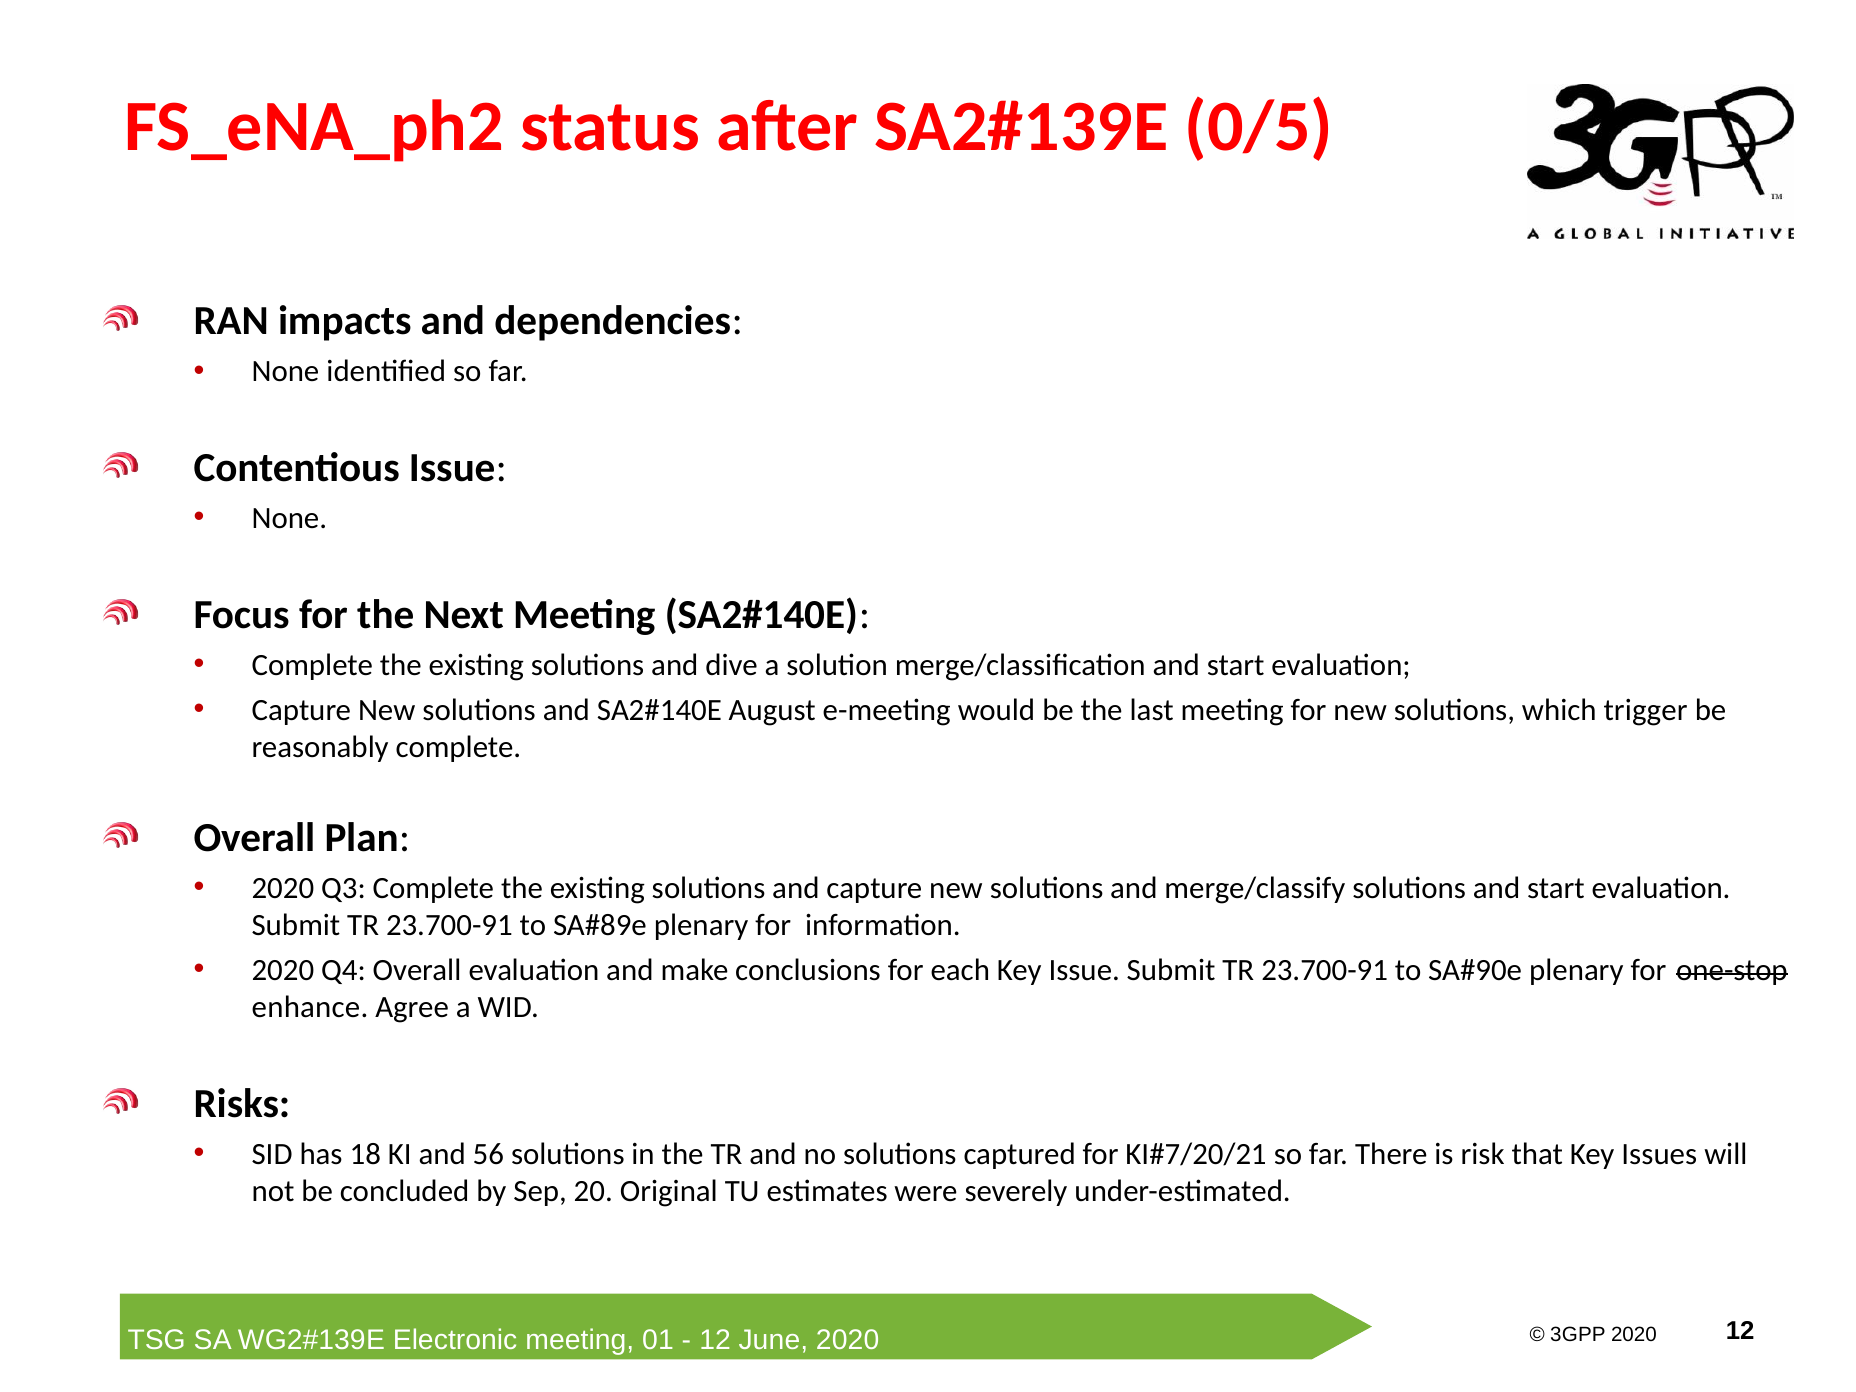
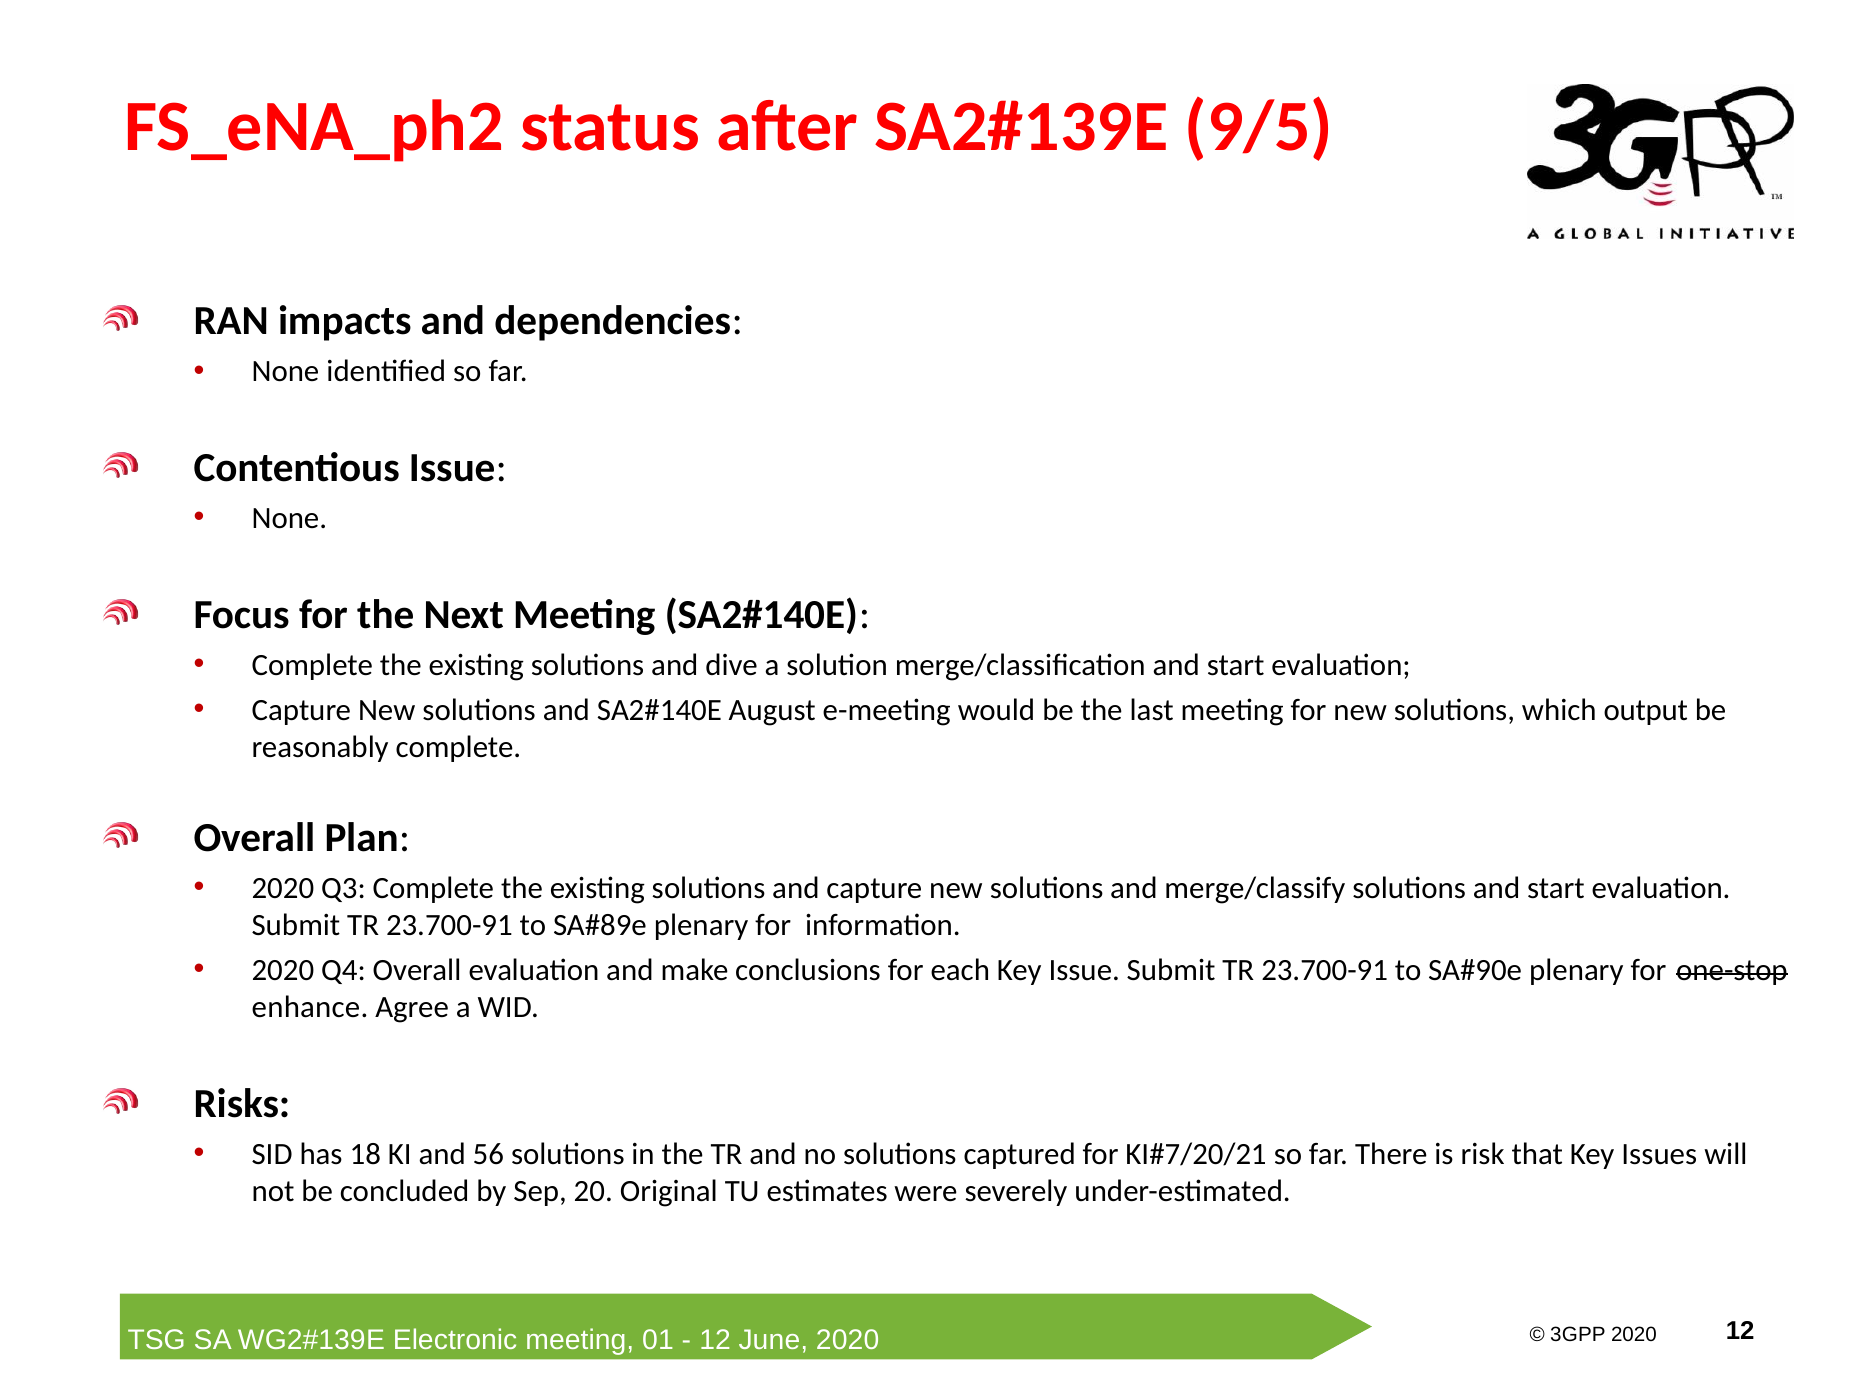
0/5: 0/5 -> 9/5 (1259, 127)
trigger: trigger -> output (1646, 710)
